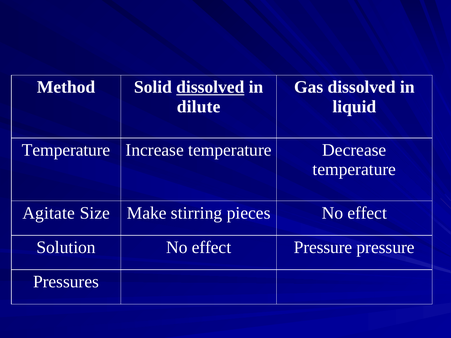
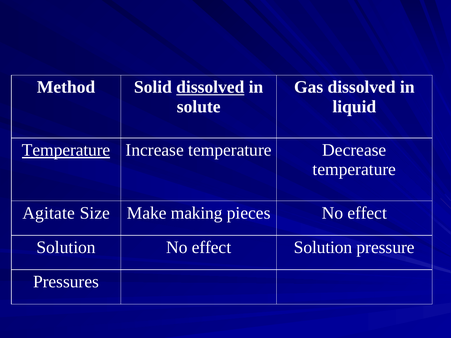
dilute: dilute -> solute (199, 107)
Temperature underline: none -> present (66, 150)
stirring: stirring -> making (197, 213)
Pressure: Pressure -> Solution (323, 248)
